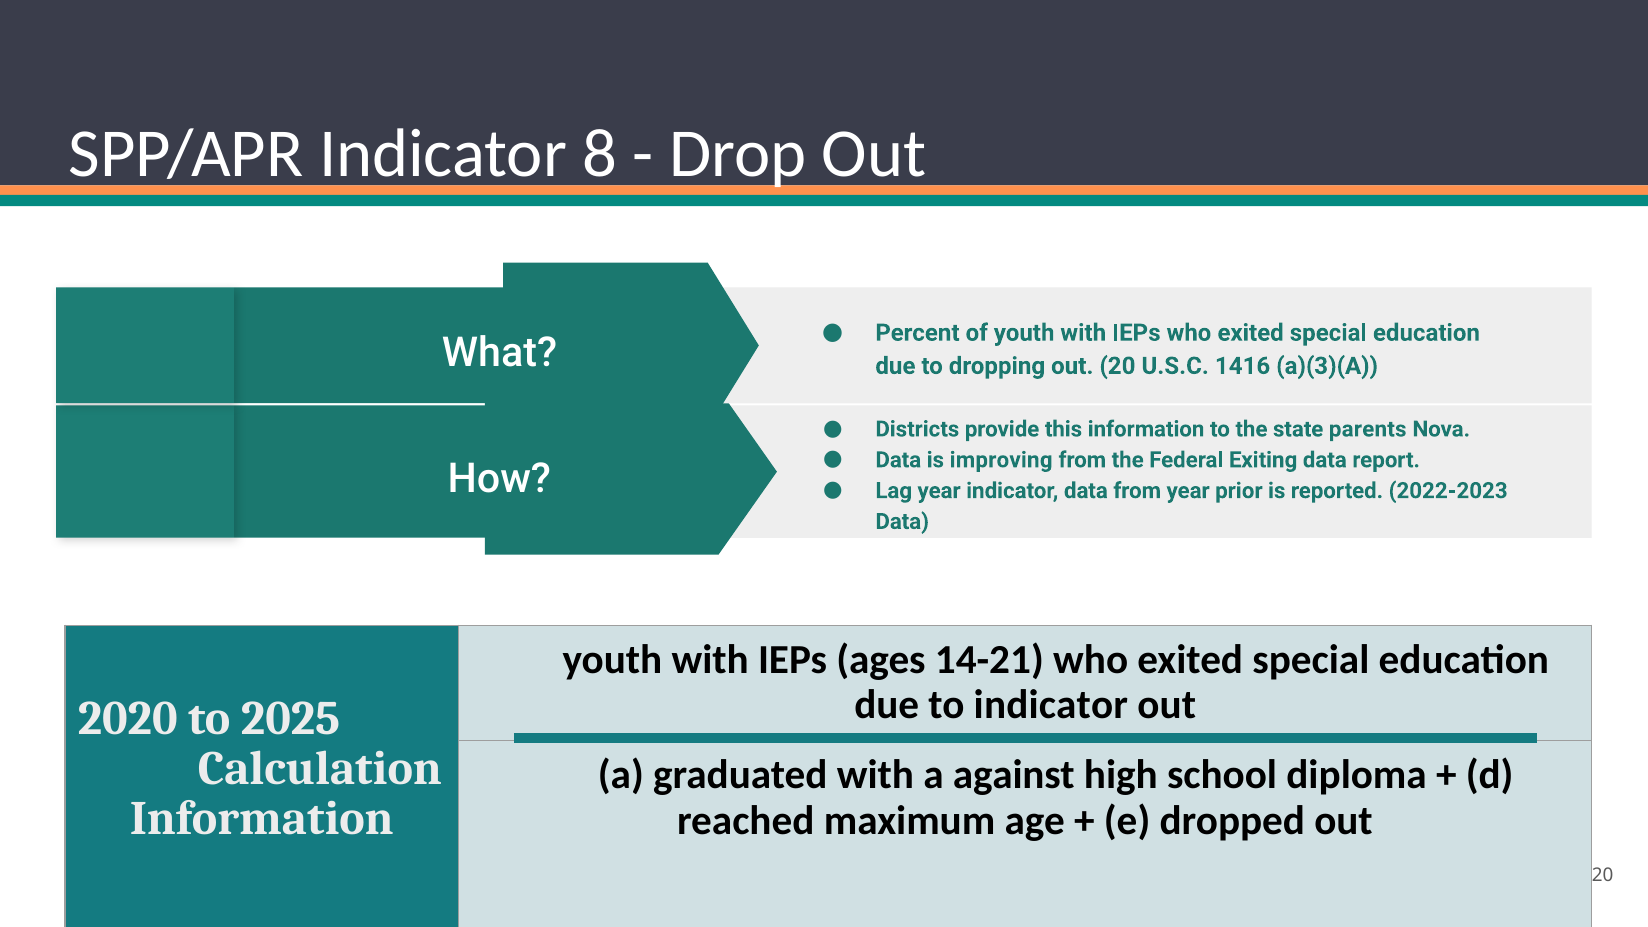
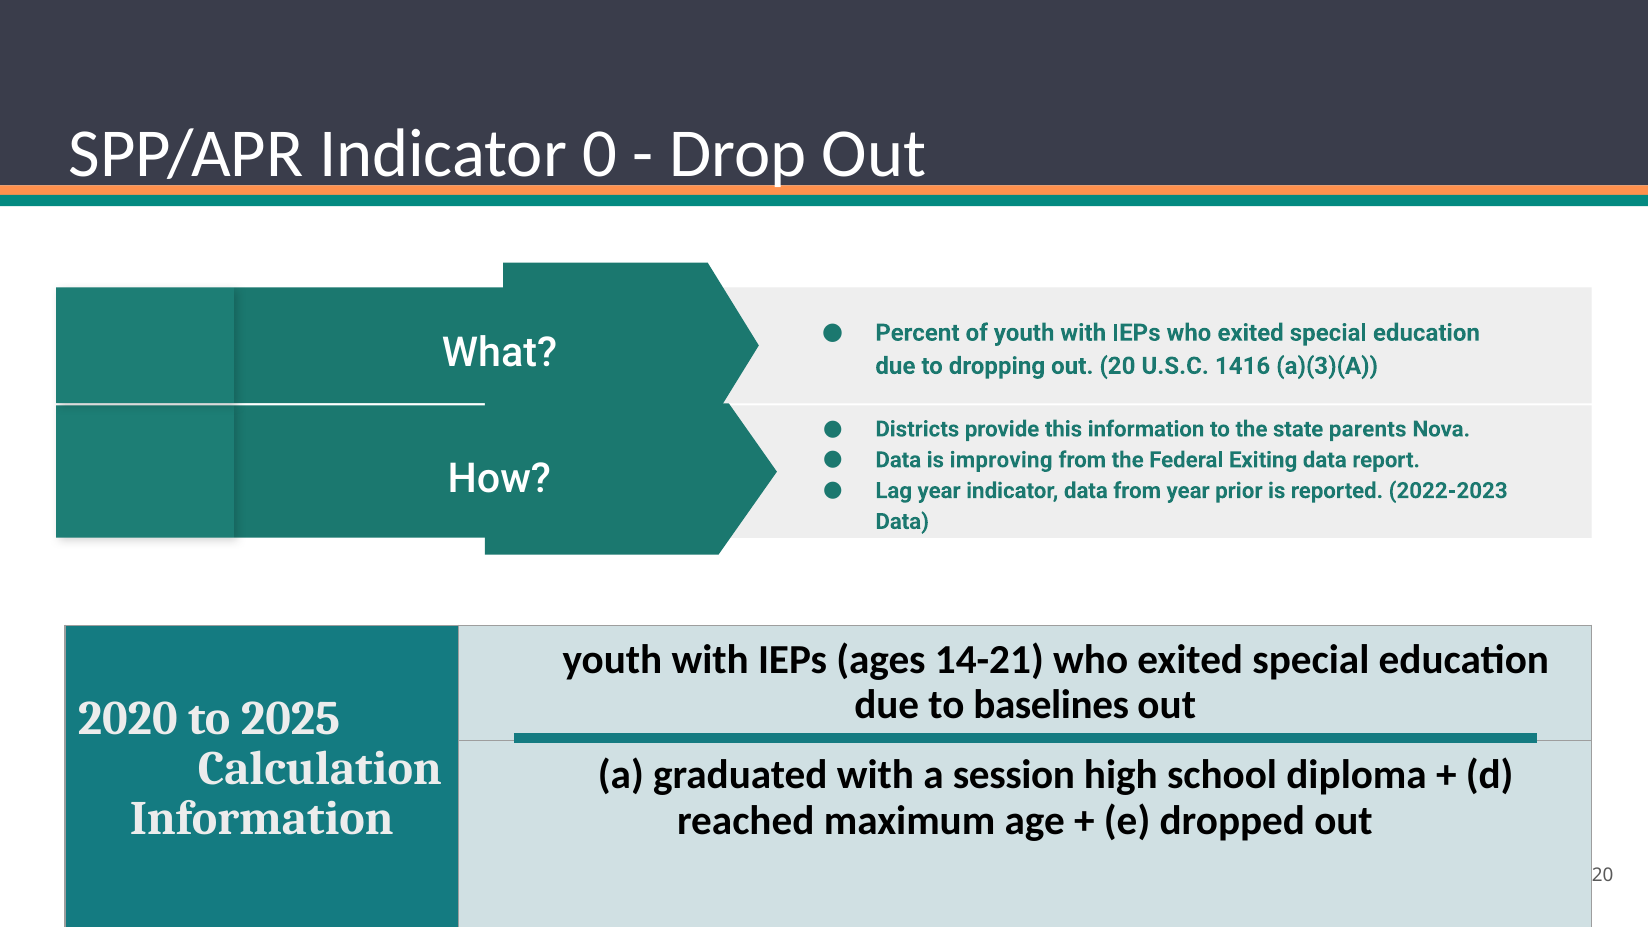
8: 8 -> 0 (600, 153)
to indicator: indicator -> baselines (1051, 705)
against: against -> session (1014, 775)
